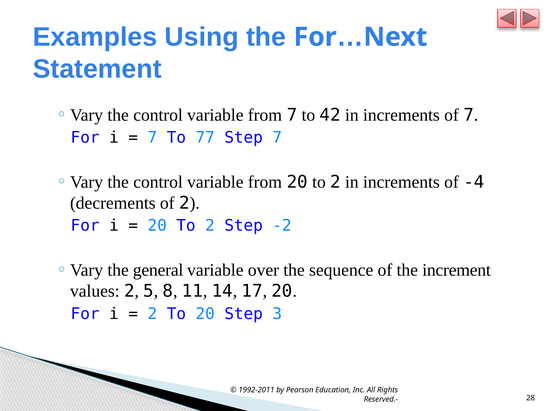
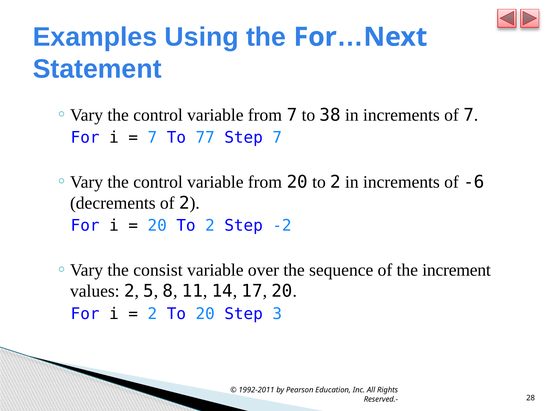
42: 42 -> 38 (330, 115)
-4: -4 -> -6 (474, 182)
general: general -> consist (158, 270)
